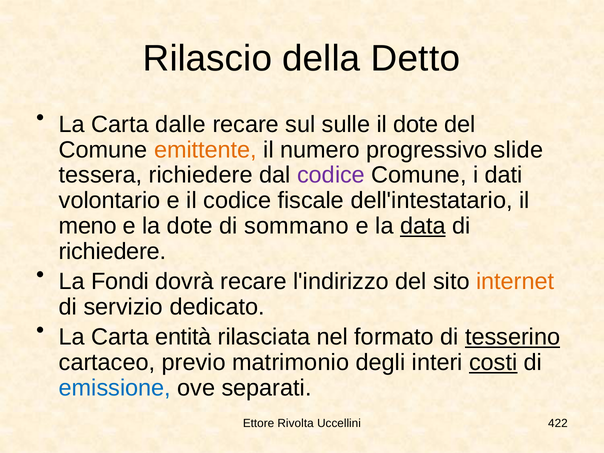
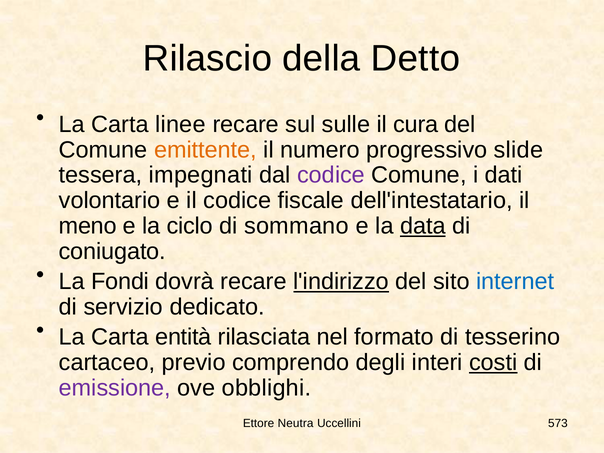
dalle: dalle -> linee (181, 124)
il dote: dote -> cura (416, 124)
tessera richiedere: richiedere -> impegnati (201, 175)
la dote: dote -> ciclo (190, 226)
richiedere: richiedere -> coniugato (112, 251)
l'indirizzo underline: none -> present (341, 282)
internet colour: orange -> blue (515, 282)
tesserino underline: present -> none (513, 337)
matrimonio: matrimonio -> comprendo (291, 362)
emissione colour: blue -> purple (115, 388)
separati: separati -> obblighi (266, 388)
Rivolta: Rivolta -> Neutra (296, 423)
422: 422 -> 573 (558, 423)
